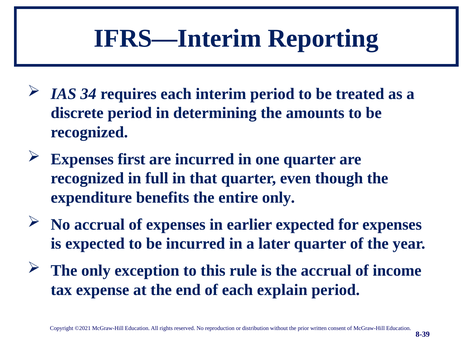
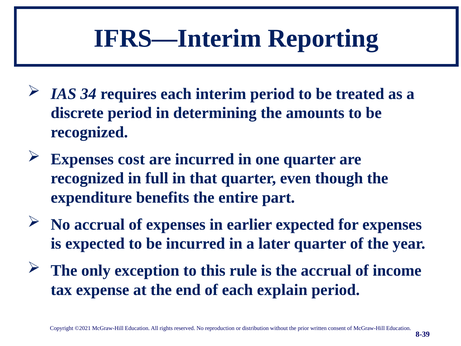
first: first -> cost (131, 159)
entire only: only -> part (278, 197)
